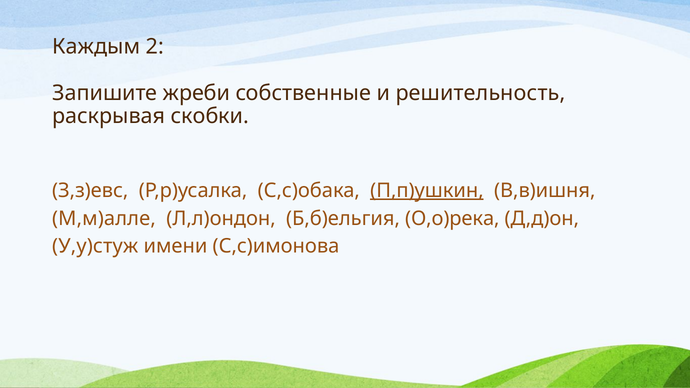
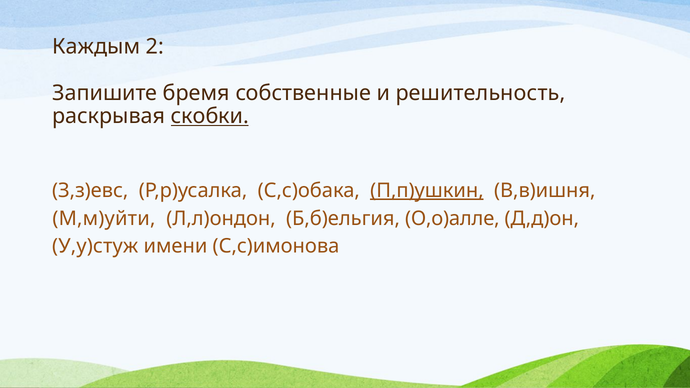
жреби: жреби -> бремя (196, 93)
скобки underline: none -> present (210, 116)
М,м)алле: М,м)алле -> М,м)уйти (104, 218)
О,о)река: О,о)река -> О,о)алле (452, 218)
